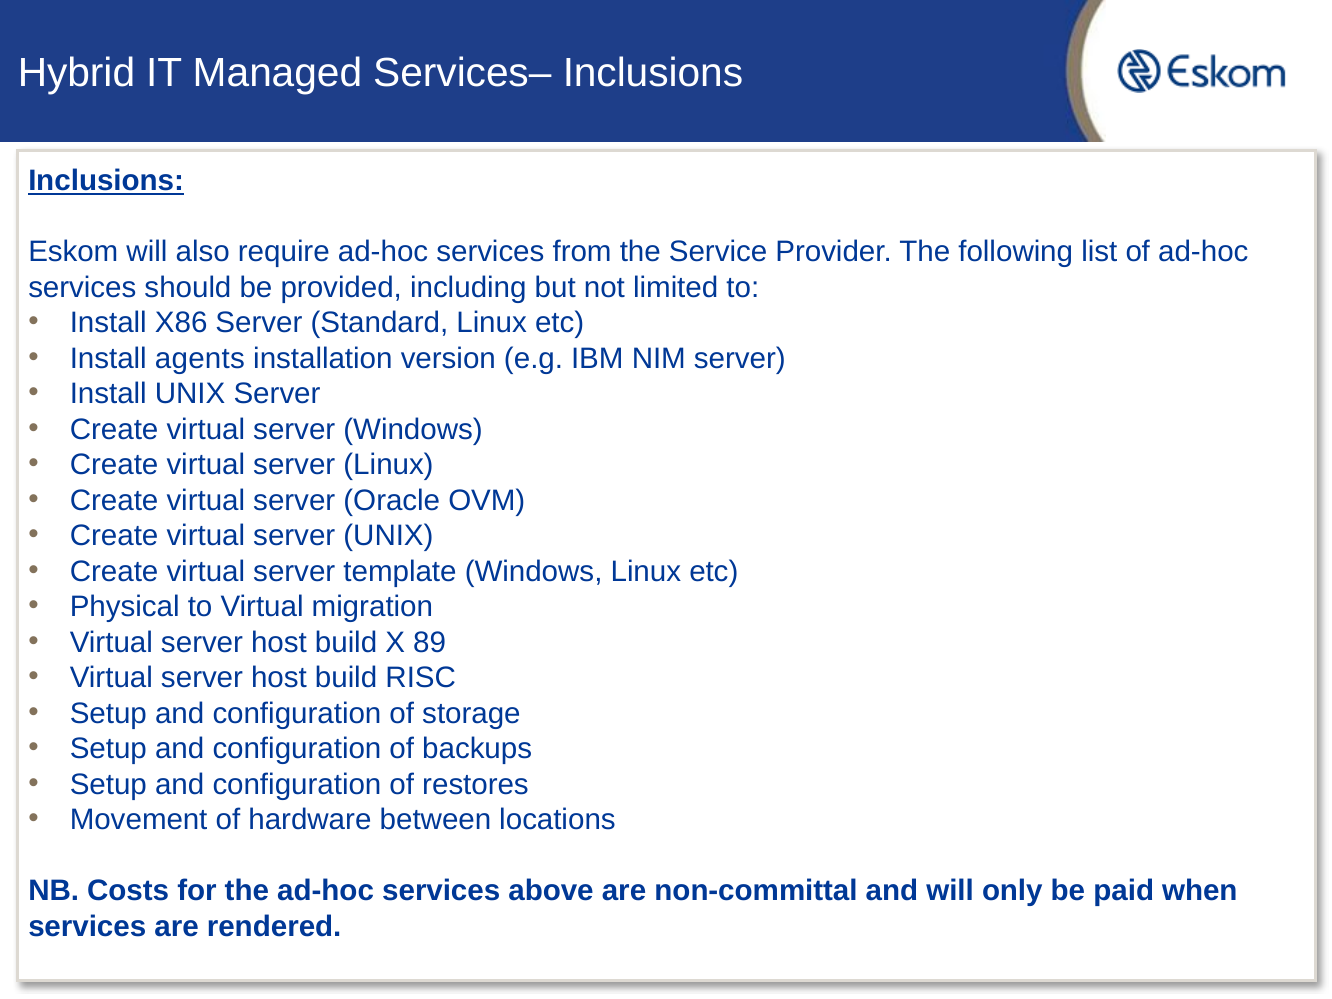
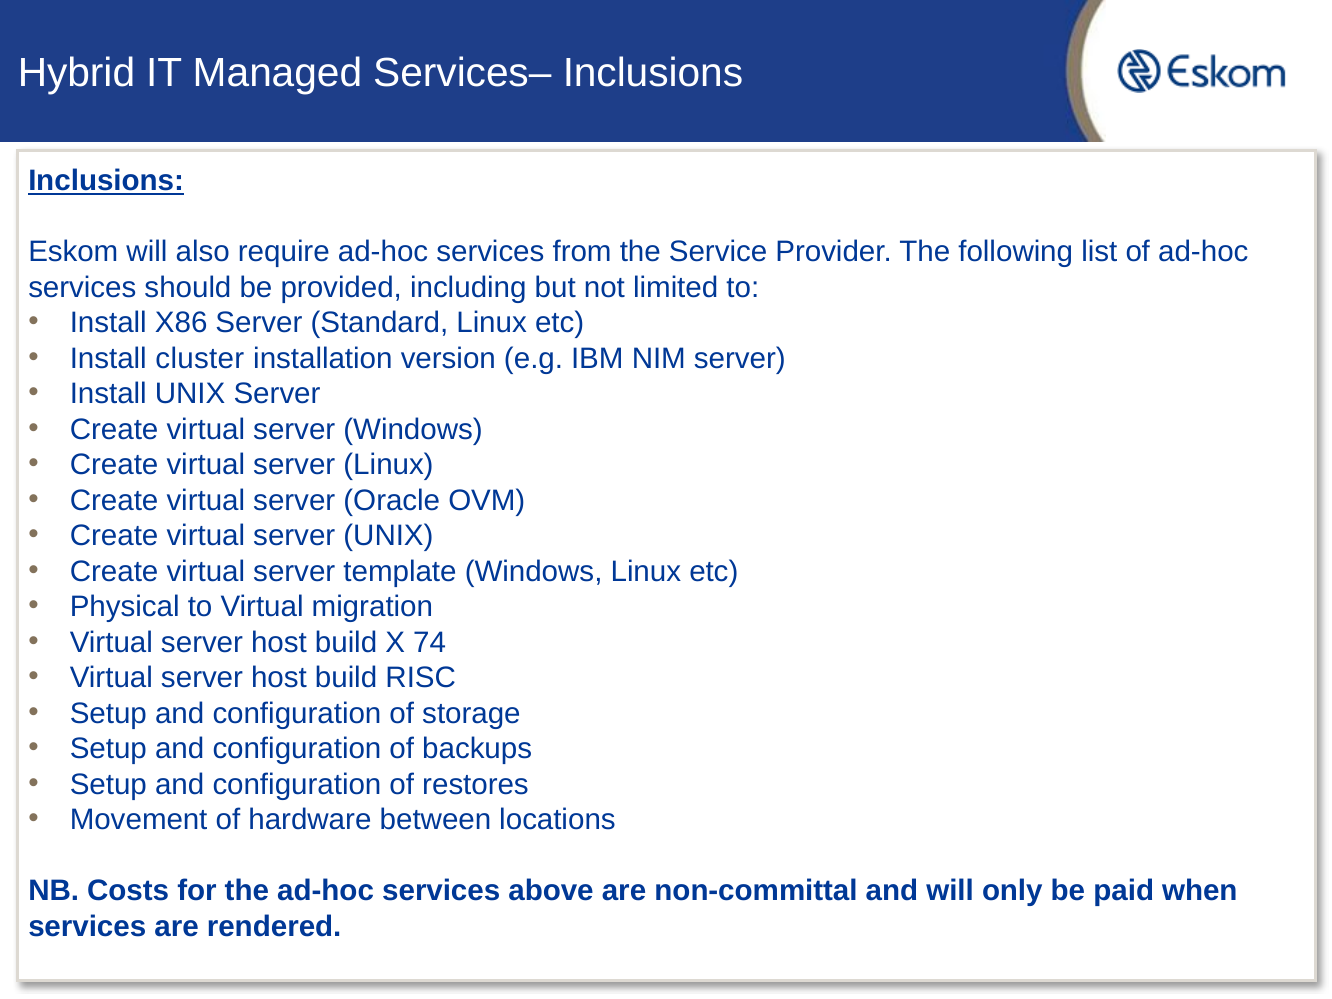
agents: agents -> cluster (200, 358)
89: 89 -> 74 (430, 642)
